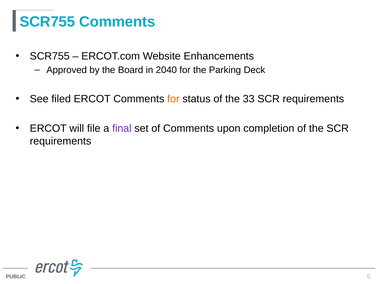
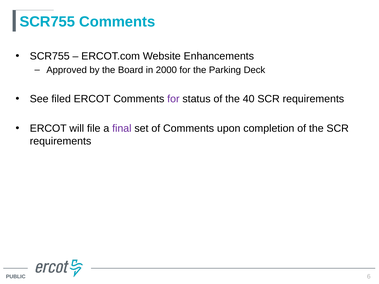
2040: 2040 -> 2000 (166, 70)
for colour: orange -> purple (173, 99)
33: 33 -> 40 (249, 99)
